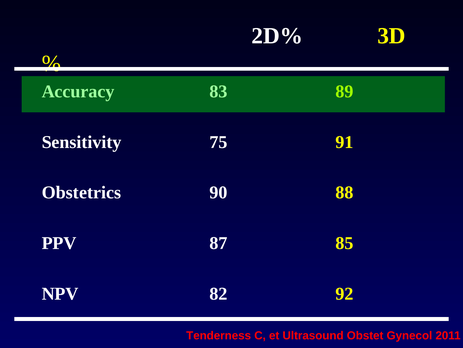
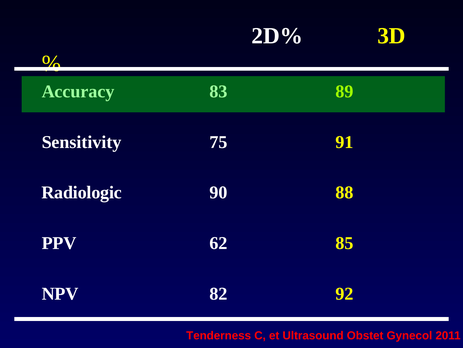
Obstetrics: Obstetrics -> Radiologic (82, 192)
87: 87 -> 62 (219, 243)
